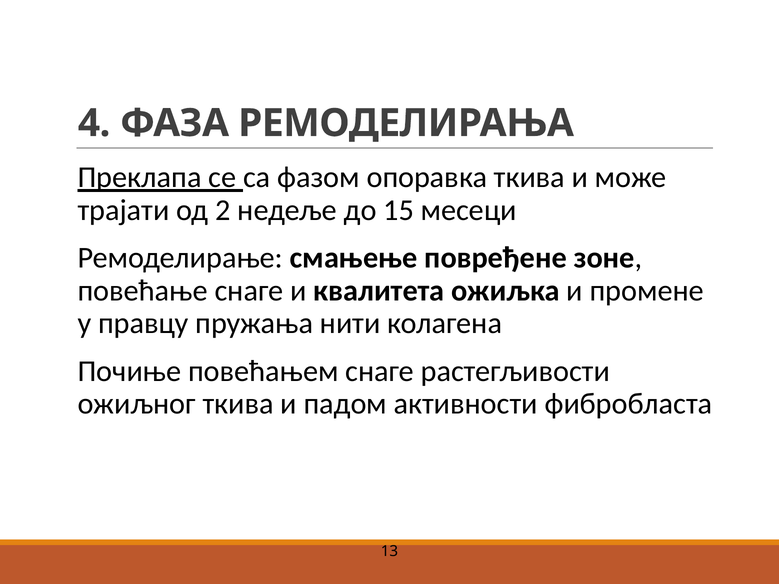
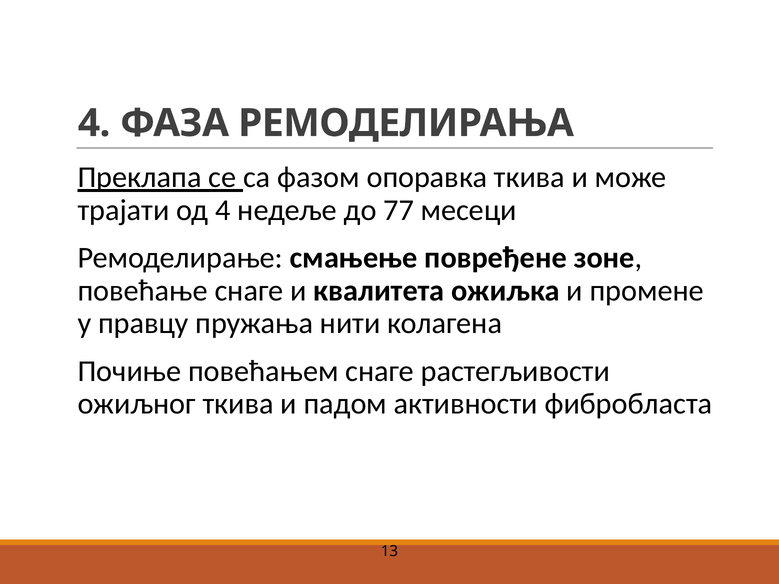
од 2: 2 -> 4 (223, 210)
15: 15 -> 77 (399, 210)
